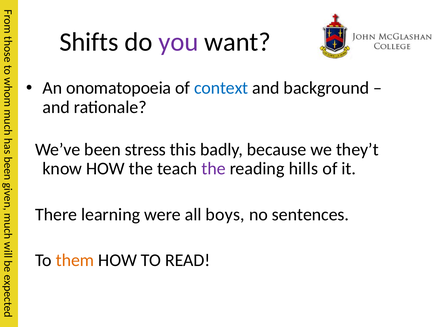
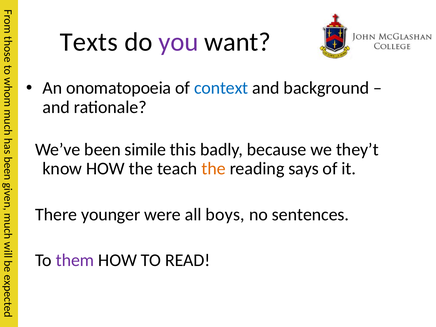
Shifts: Shifts -> Texts (89, 42)
stress: stress -> simile (145, 149)
the colour: purple -> orange (214, 169)
hills: hills -> says (304, 169)
learning: learning -> younger (111, 215)
them colour: orange -> purple (75, 260)
